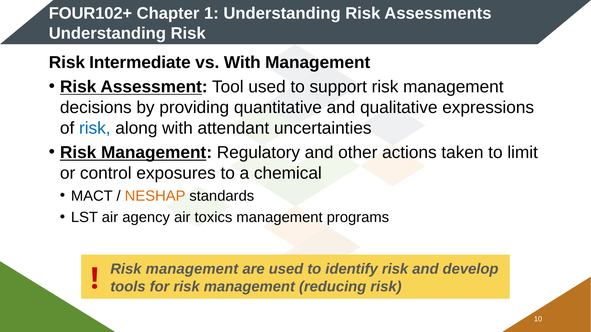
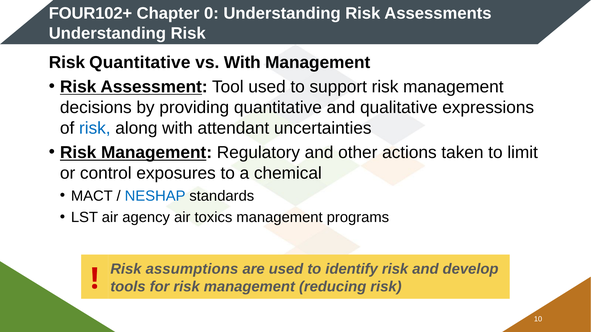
1: 1 -> 0 (211, 13)
Risk Intermediate: Intermediate -> Quantitative (140, 63)
NESHAP colour: orange -> blue (155, 196)
management: management -> assumptions (192, 269)
